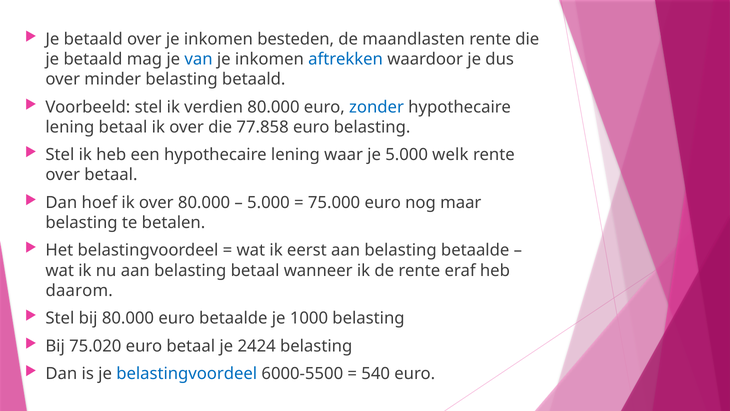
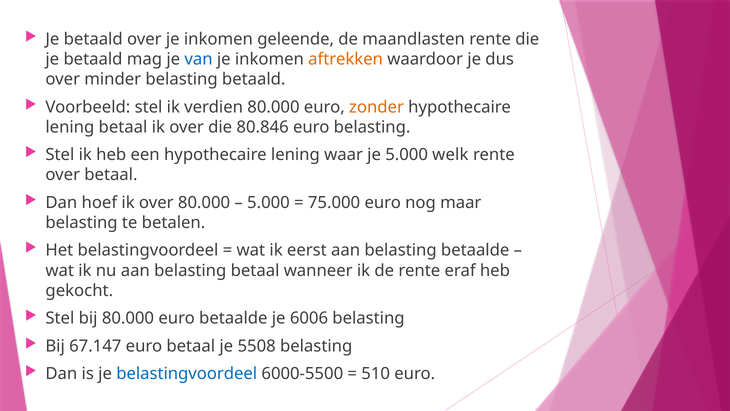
besteden: besteden -> geleende (296, 39)
aftrekken colour: blue -> orange (346, 59)
zonder colour: blue -> orange (377, 107)
77.858: 77.858 -> 80.846 (263, 127)
daarom: daarom -> gekocht (79, 290)
1000: 1000 -> 6006 (309, 318)
75.020: 75.020 -> 67.147 (95, 346)
2424: 2424 -> 5508 (257, 346)
540: 540 -> 510 (376, 373)
